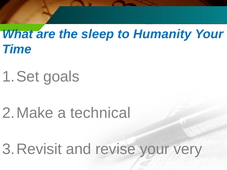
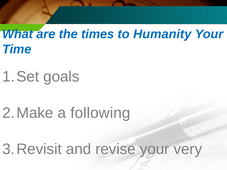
sleep: sleep -> times (98, 34)
technical: technical -> following (100, 113)
